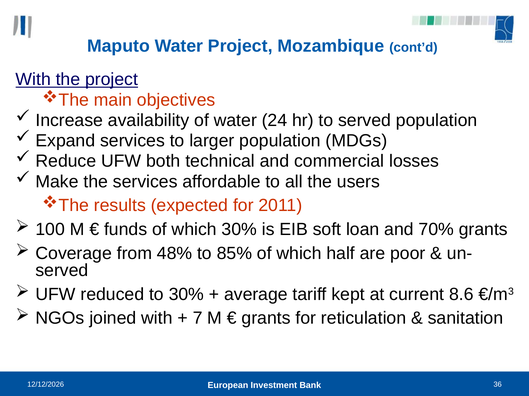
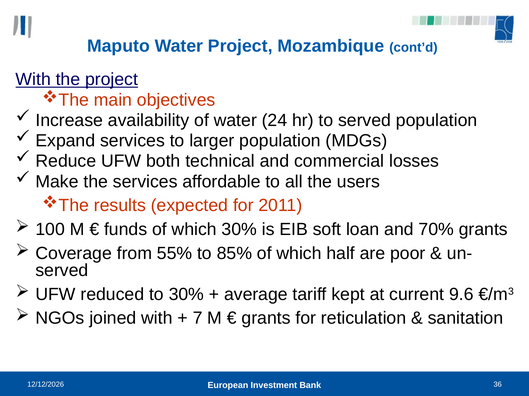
48%: 48% -> 55% (175, 254)
8.6: 8.6 -> 9.6 (461, 295)
